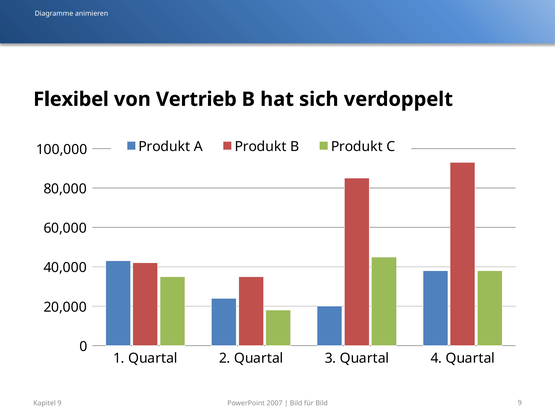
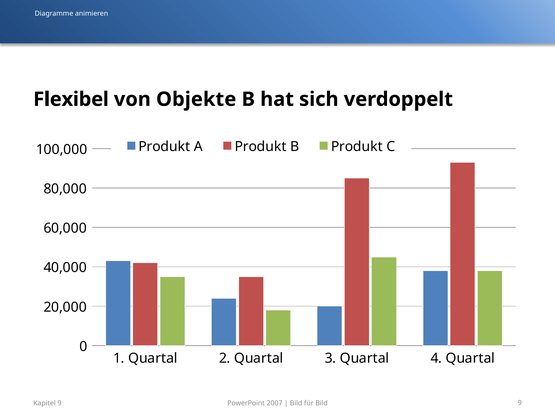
Vertrieb: Vertrieb -> Objekte (196, 99)
